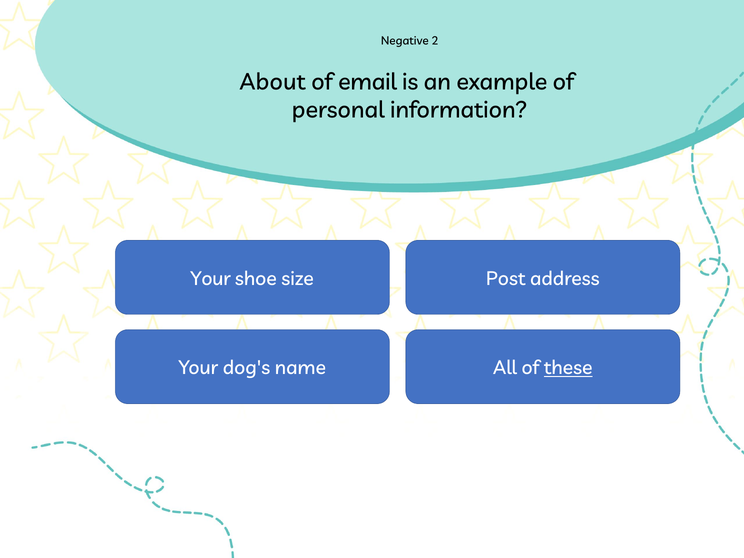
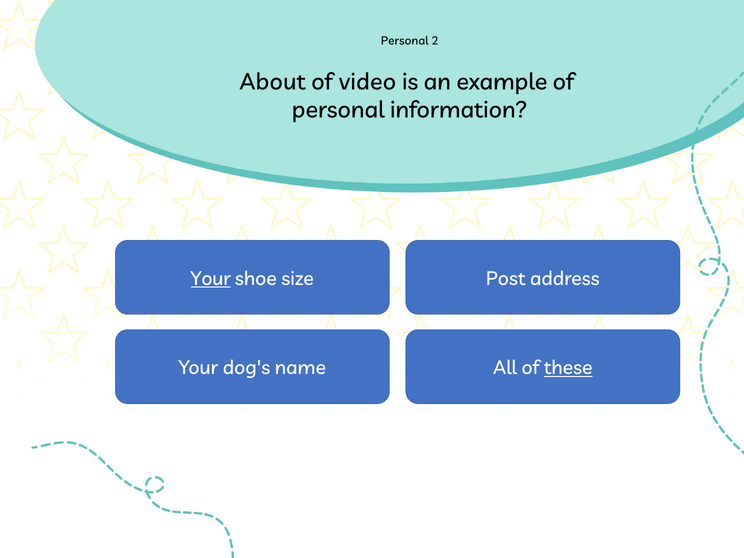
Negative: Negative -> Personal (405, 41)
email: email -> video (367, 82)
Your underline: none -> present (211, 279)
